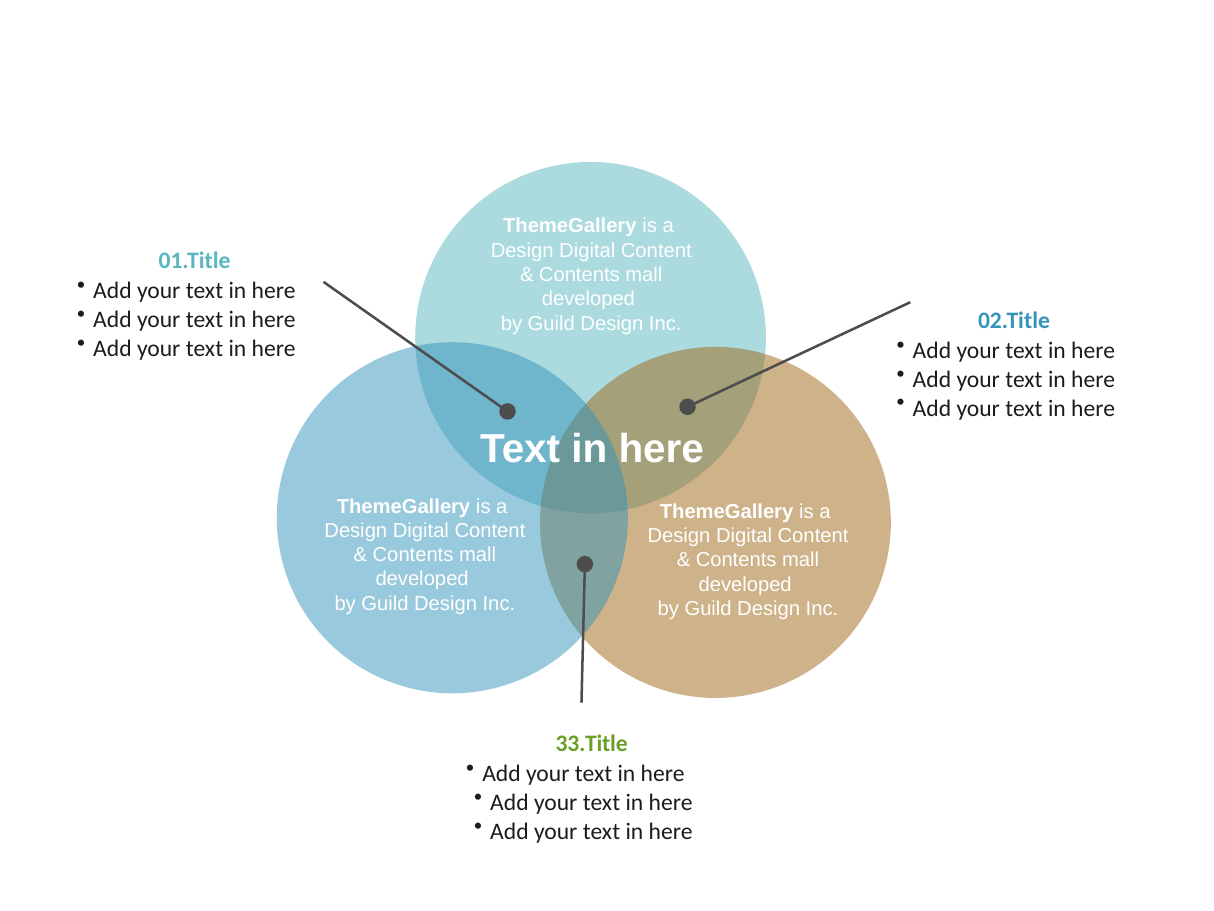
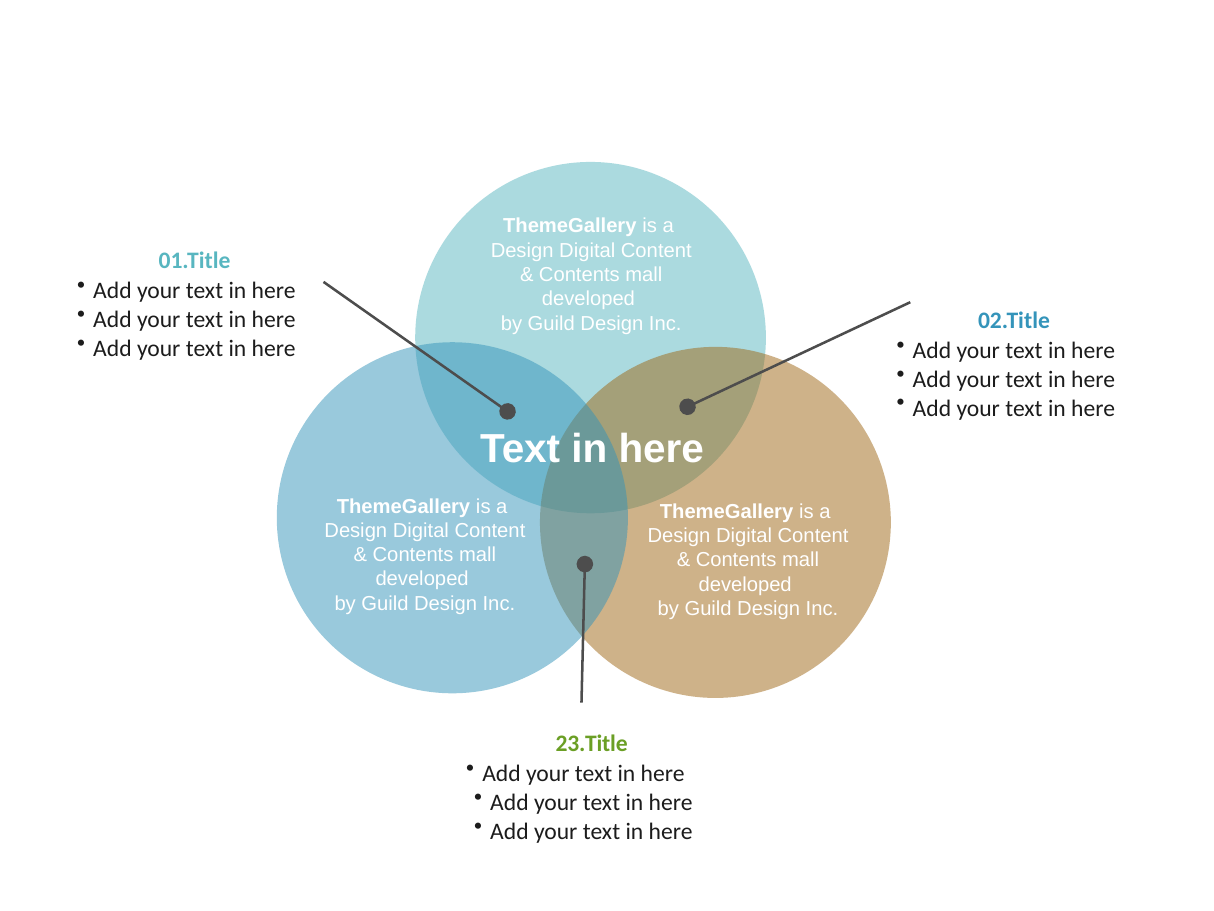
33.Title: 33.Title -> 23.Title (592, 743)
